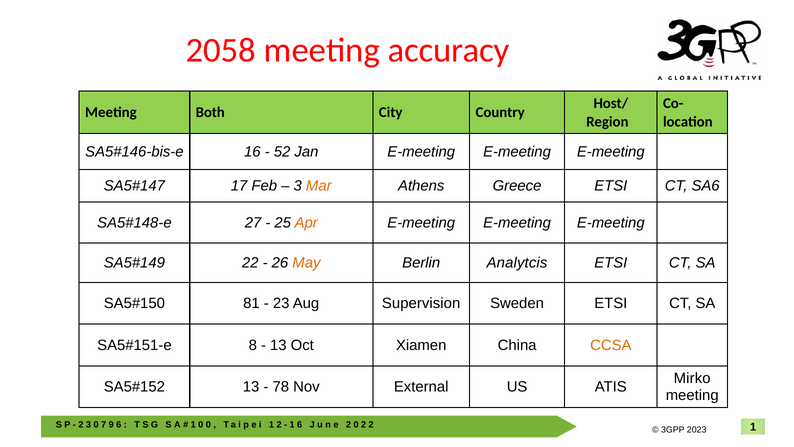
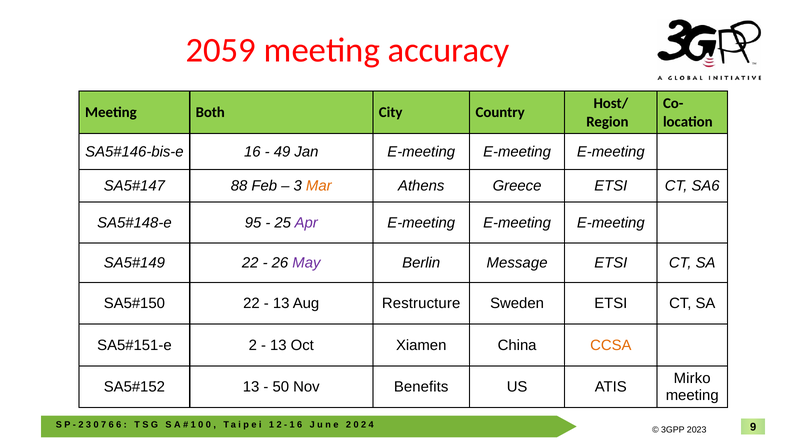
2058: 2058 -> 2059 (221, 50)
52: 52 -> 49 (282, 152)
17: 17 -> 88 (239, 186)
27: 27 -> 95 (253, 223)
Apr colour: orange -> purple (306, 223)
May colour: orange -> purple (306, 263)
Analytcis: Analytcis -> Message (517, 263)
81: 81 -> 22 (252, 303)
23: 23 -> 13 (281, 303)
Supervision: Supervision -> Restructure (421, 303)
8: 8 -> 2 (253, 345)
78: 78 -> 50 (281, 387)
External: External -> Benefits (421, 387)
9: 9 -> 6 (111, 424)
2: 2 -> 4 (371, 424)
2023 1: 1 -> 9 (753, 427)
